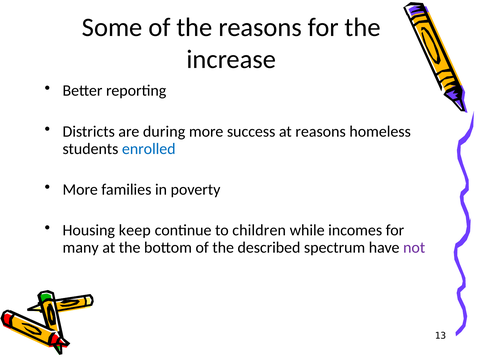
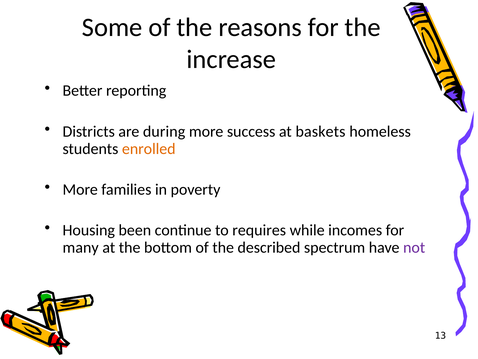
at reasons: reasons -> baskets (320, 131)
enrolled colour: blue -> orange (149, 149)
keep: keep -> been (135, 230)
children: children -> requires (259, 230)
